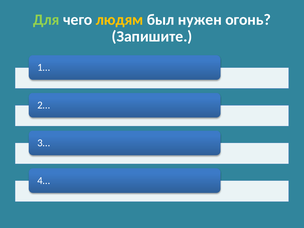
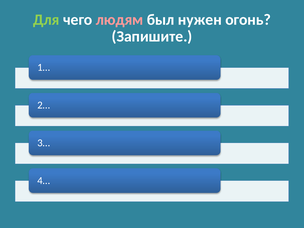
людям colour: yellow -> pink (120, 20)
